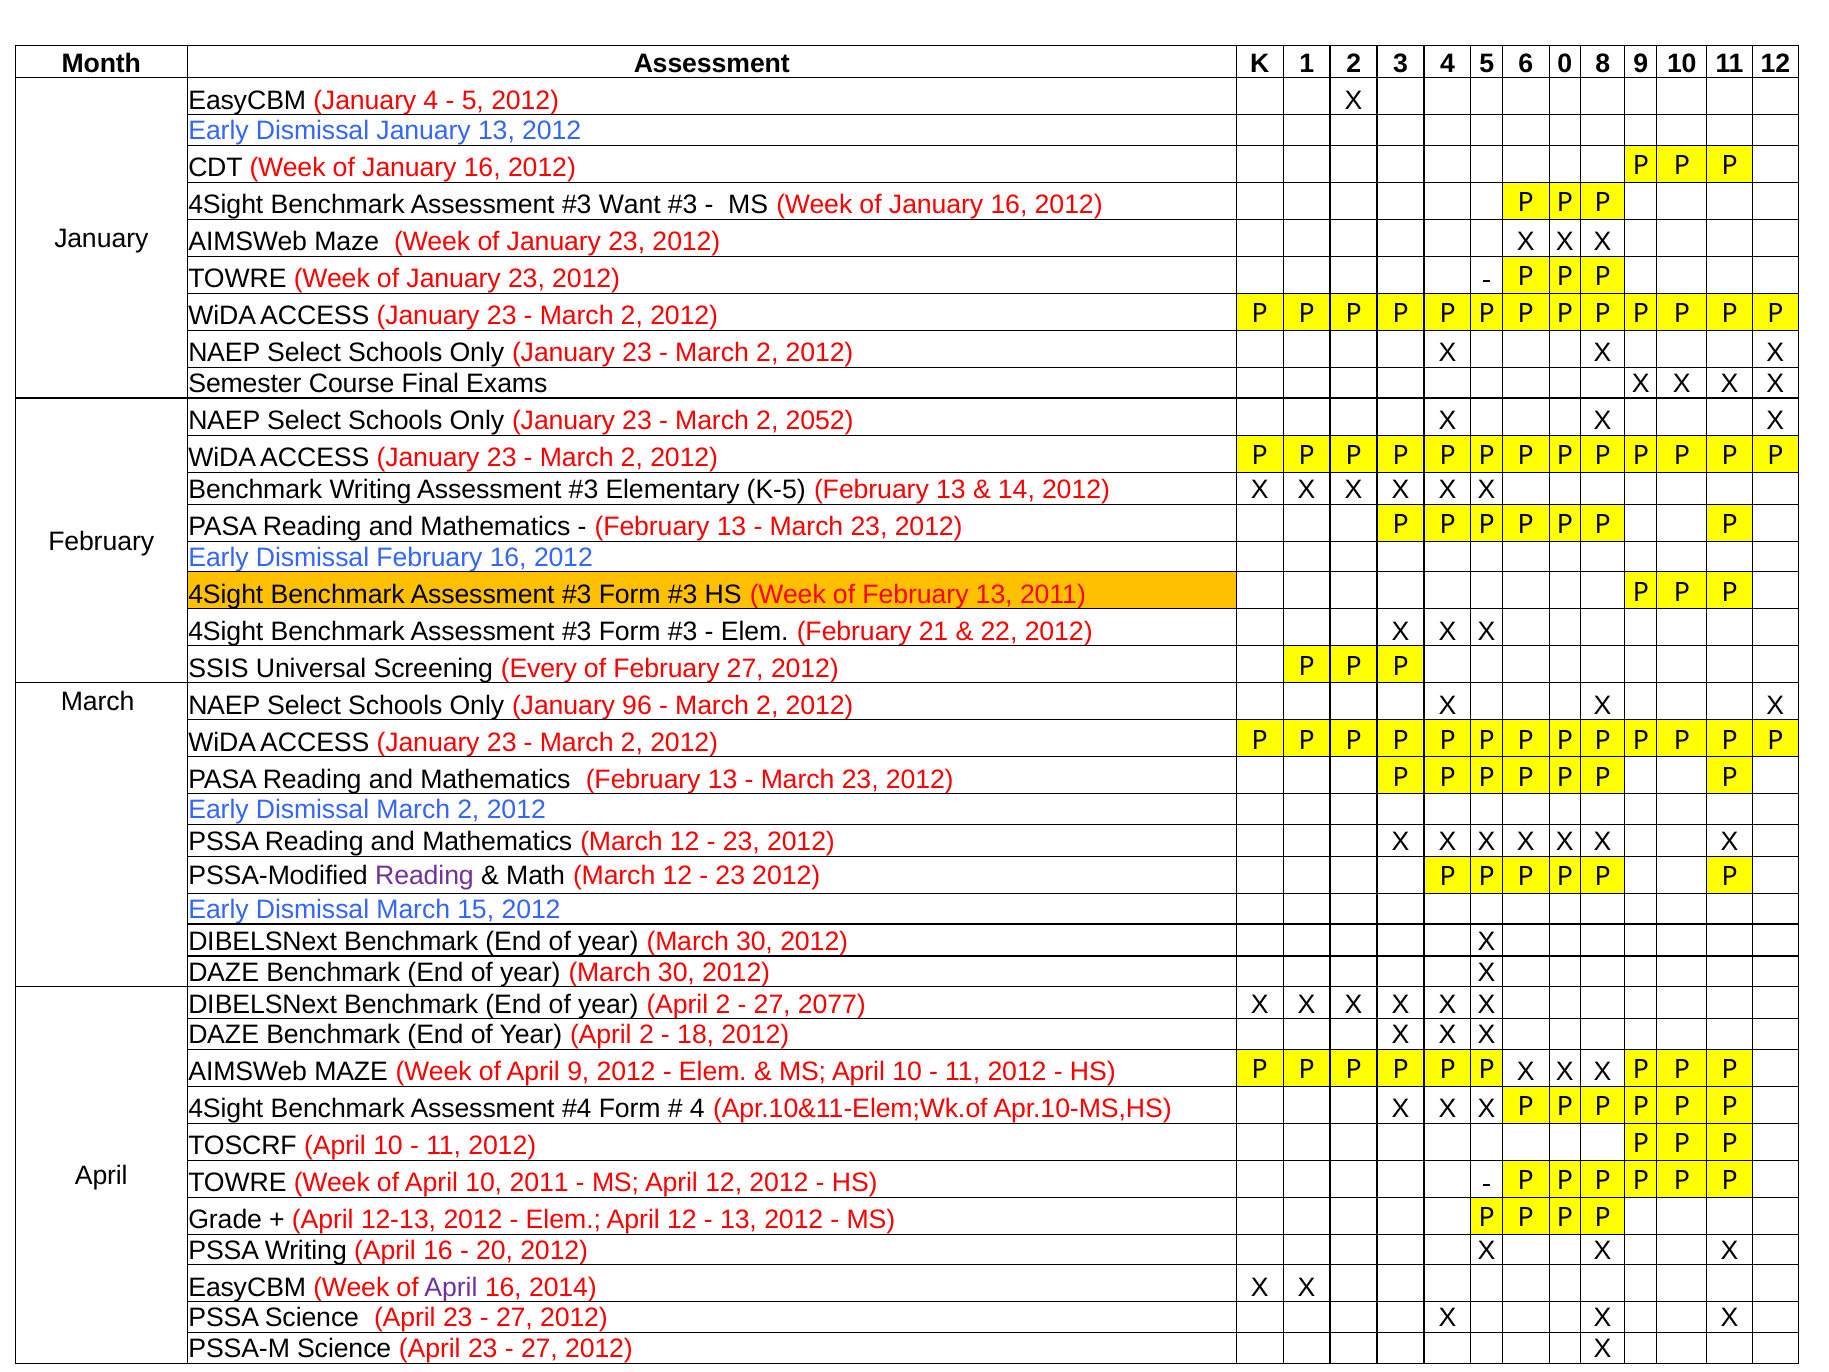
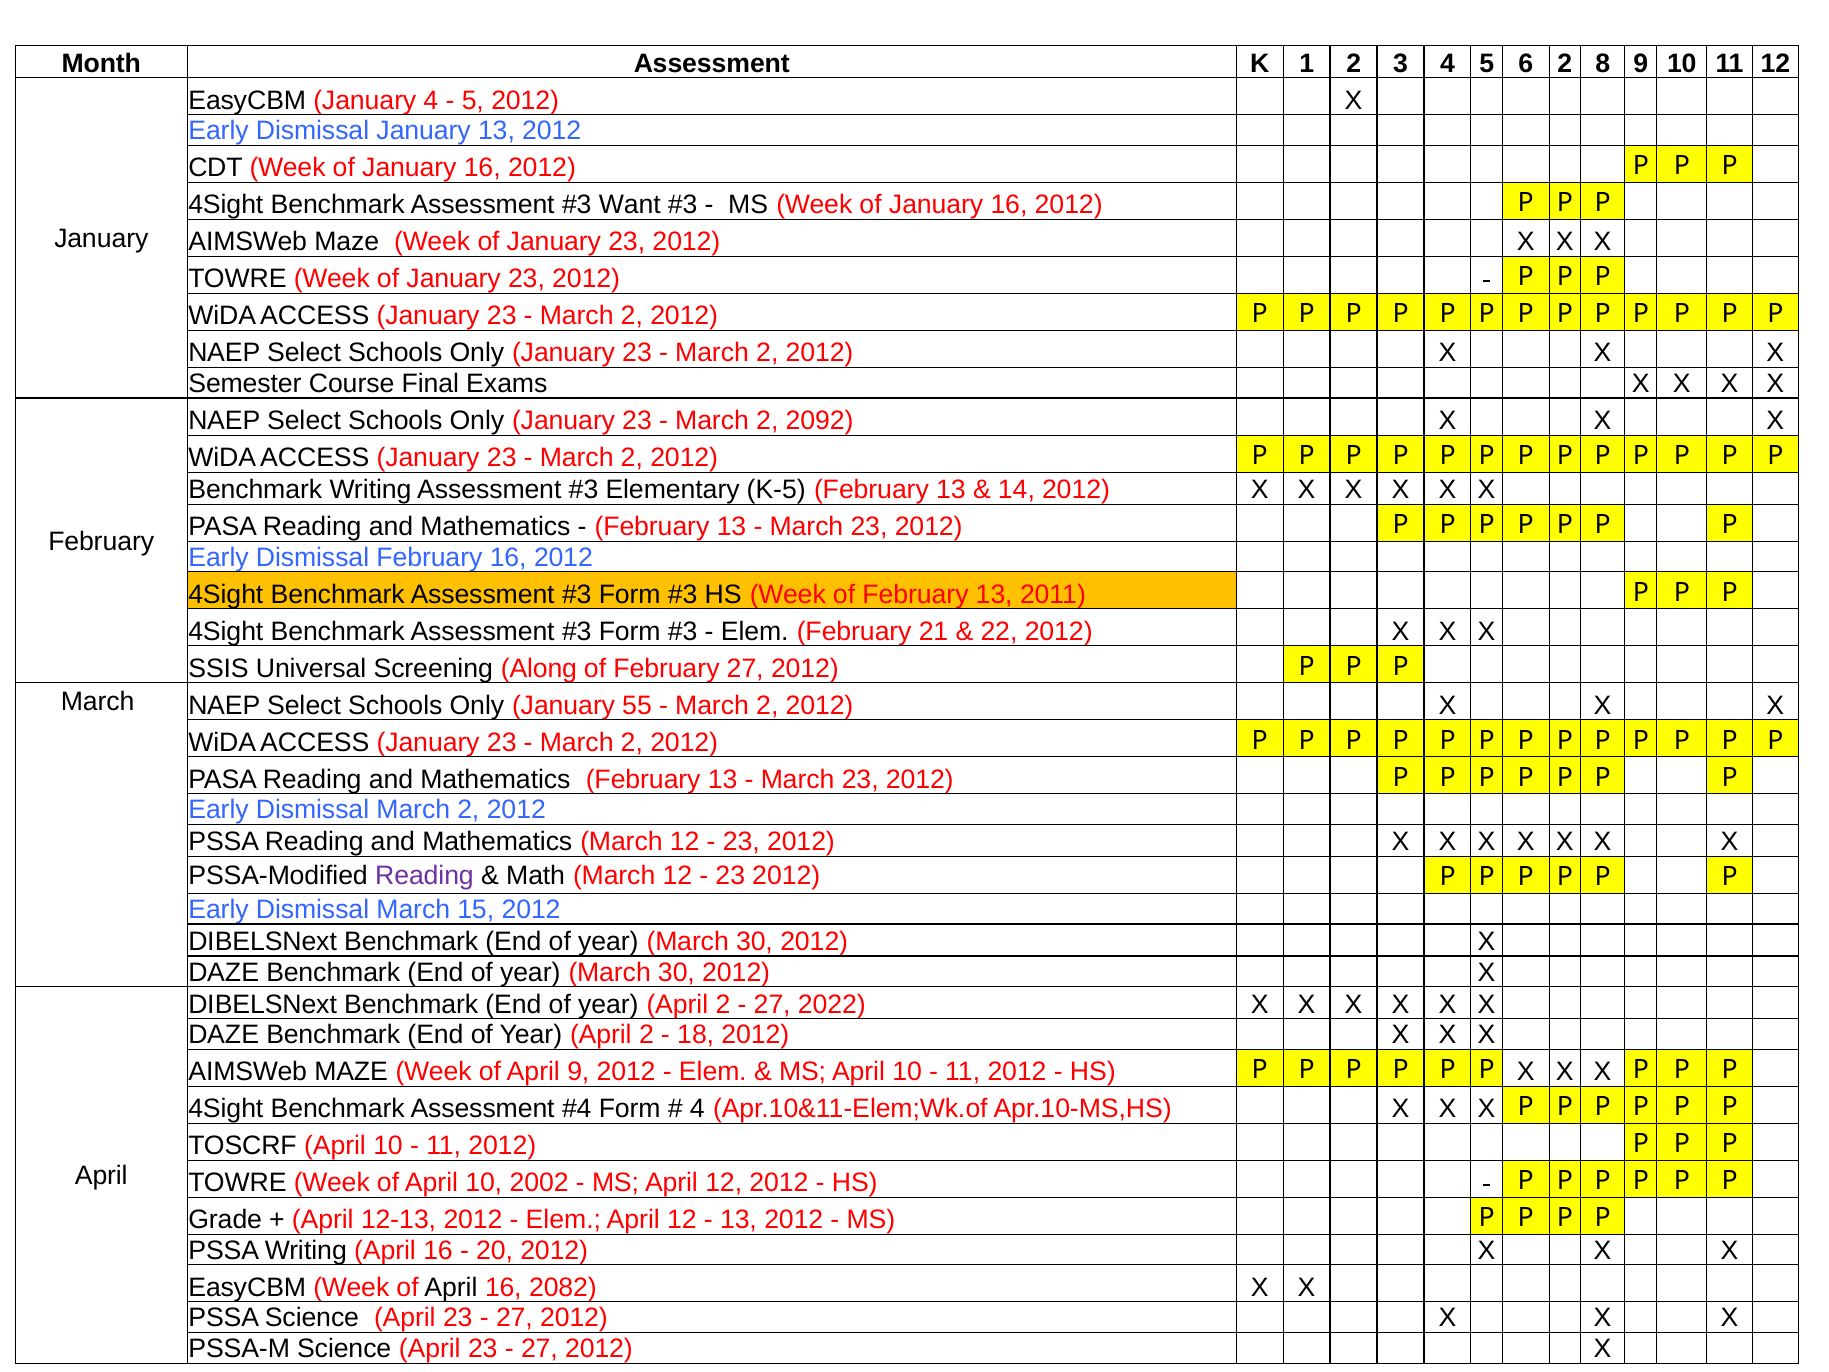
6 0: 0 -> 2 (1565, 63)
2052: 2052 -> 2092 (820, 421)
Every: Every -> Along (539, 668)
96: 96 -> 55 (637, 705)
2077: 2077 -> 2022 (832, 1004)
10 2011: 2011 -> 2002 (539, 1183)
April colour: purple -> black (451, 1287)
2014: 2014 -> 2082 (563, 1287)
